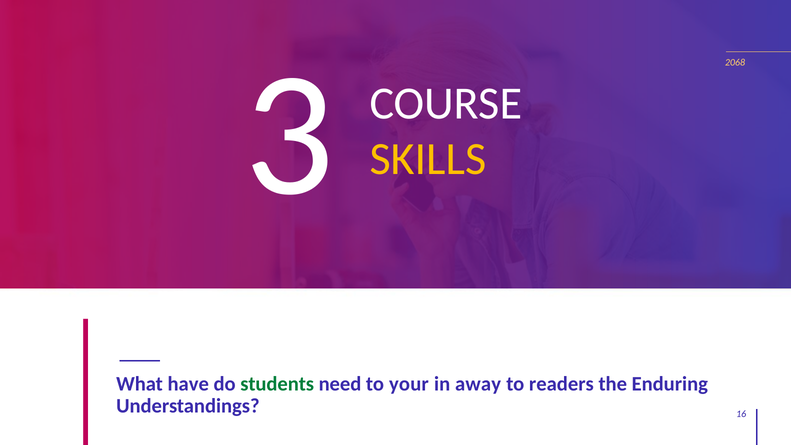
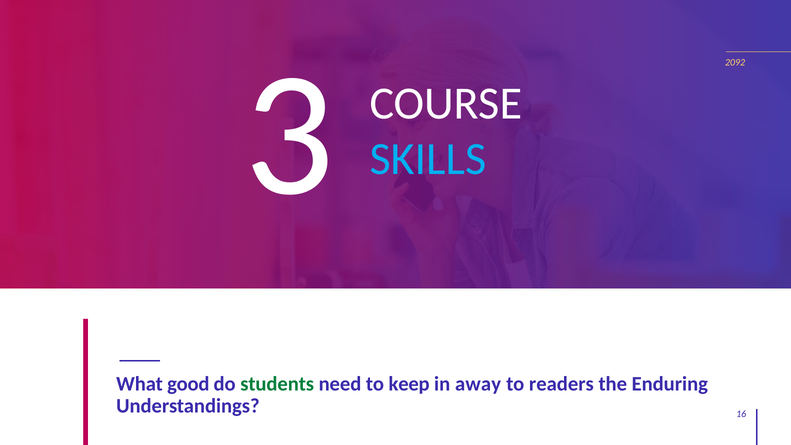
2068: 2068 -> 2092 (735, 63)
SKILLS colour: yellow -> light blue (428, 159)
have: have -> good (188, 384)
your: your -> keep (409, 384)
